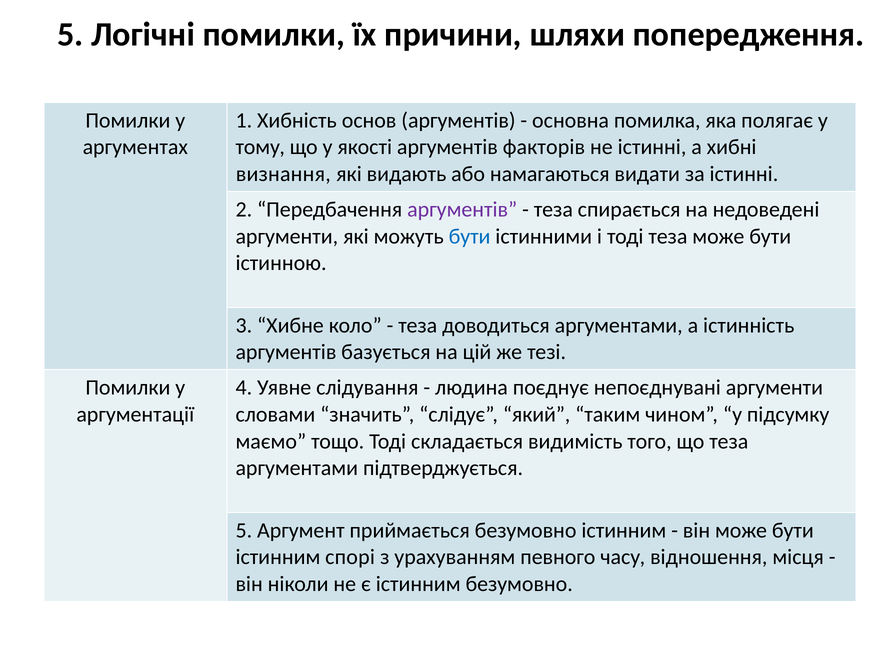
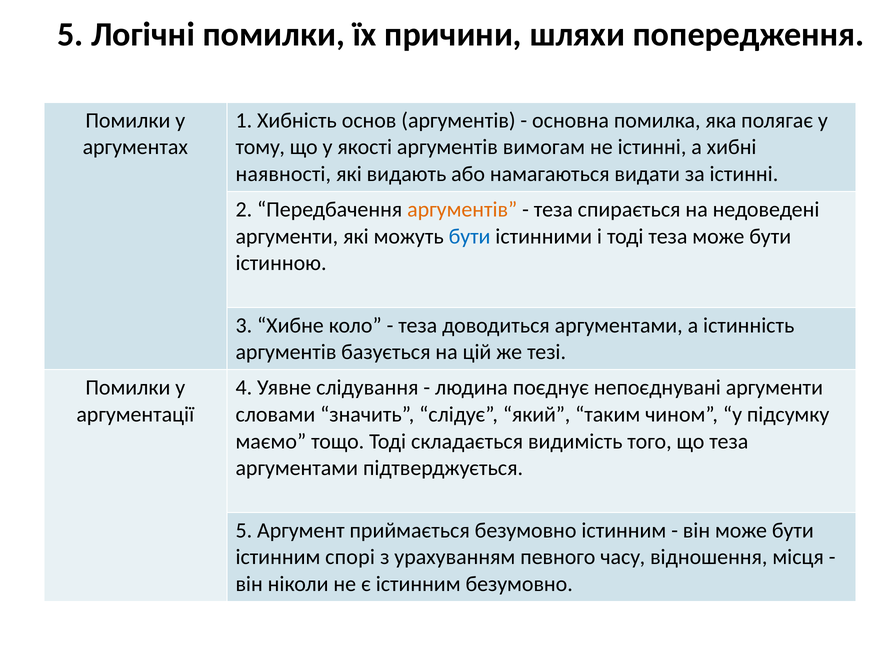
факторів: факторів -> вимогам (544, 147)
визнання: визнання -> наявності (283, 174)
аргументів colour: purple -> orange (462, 210)
